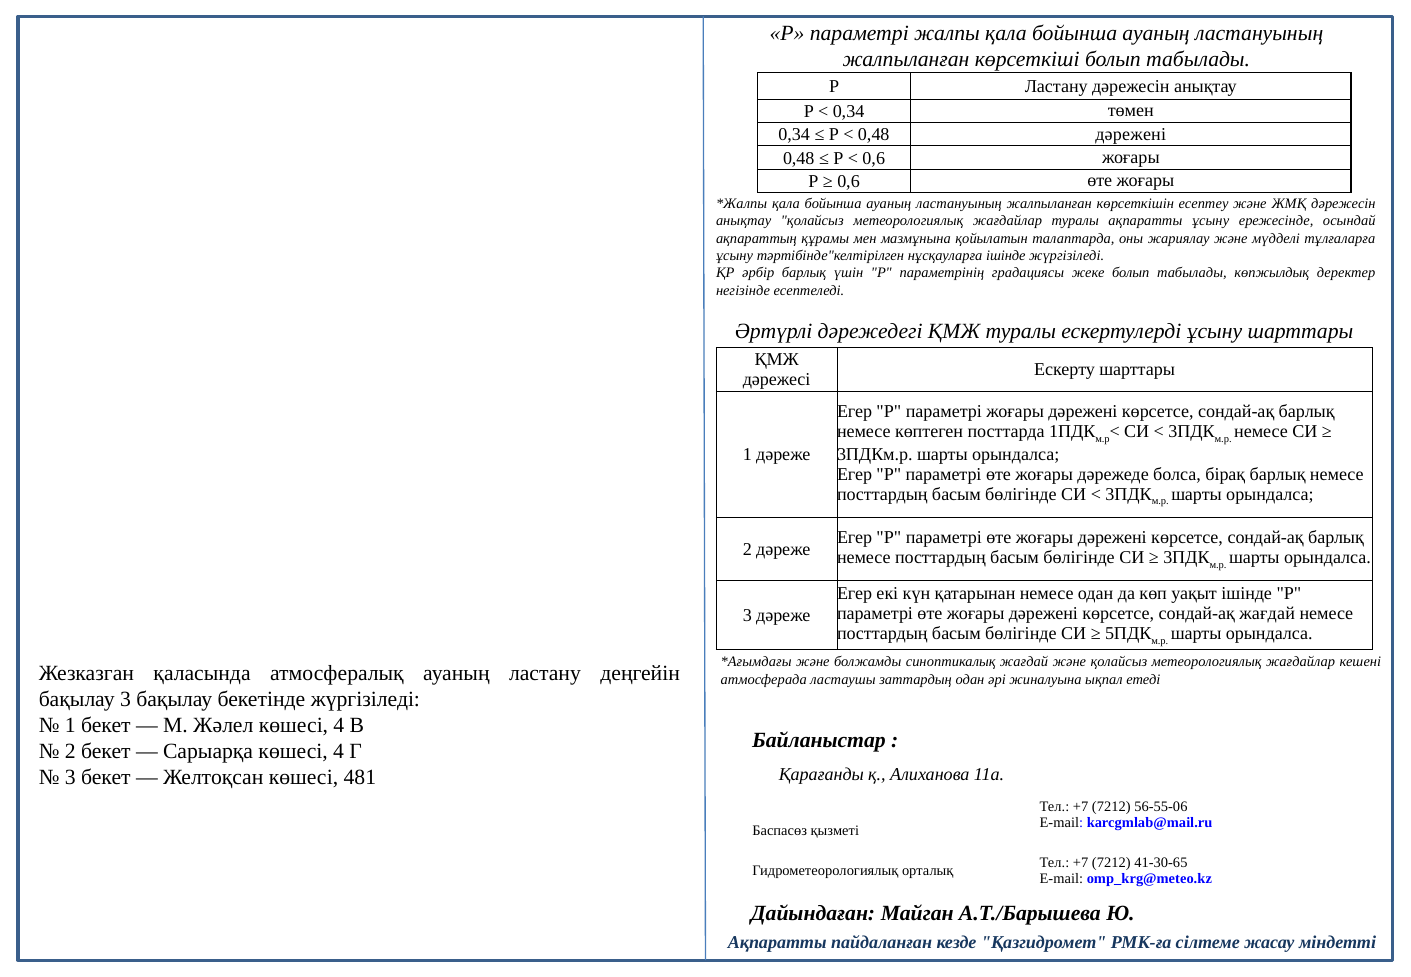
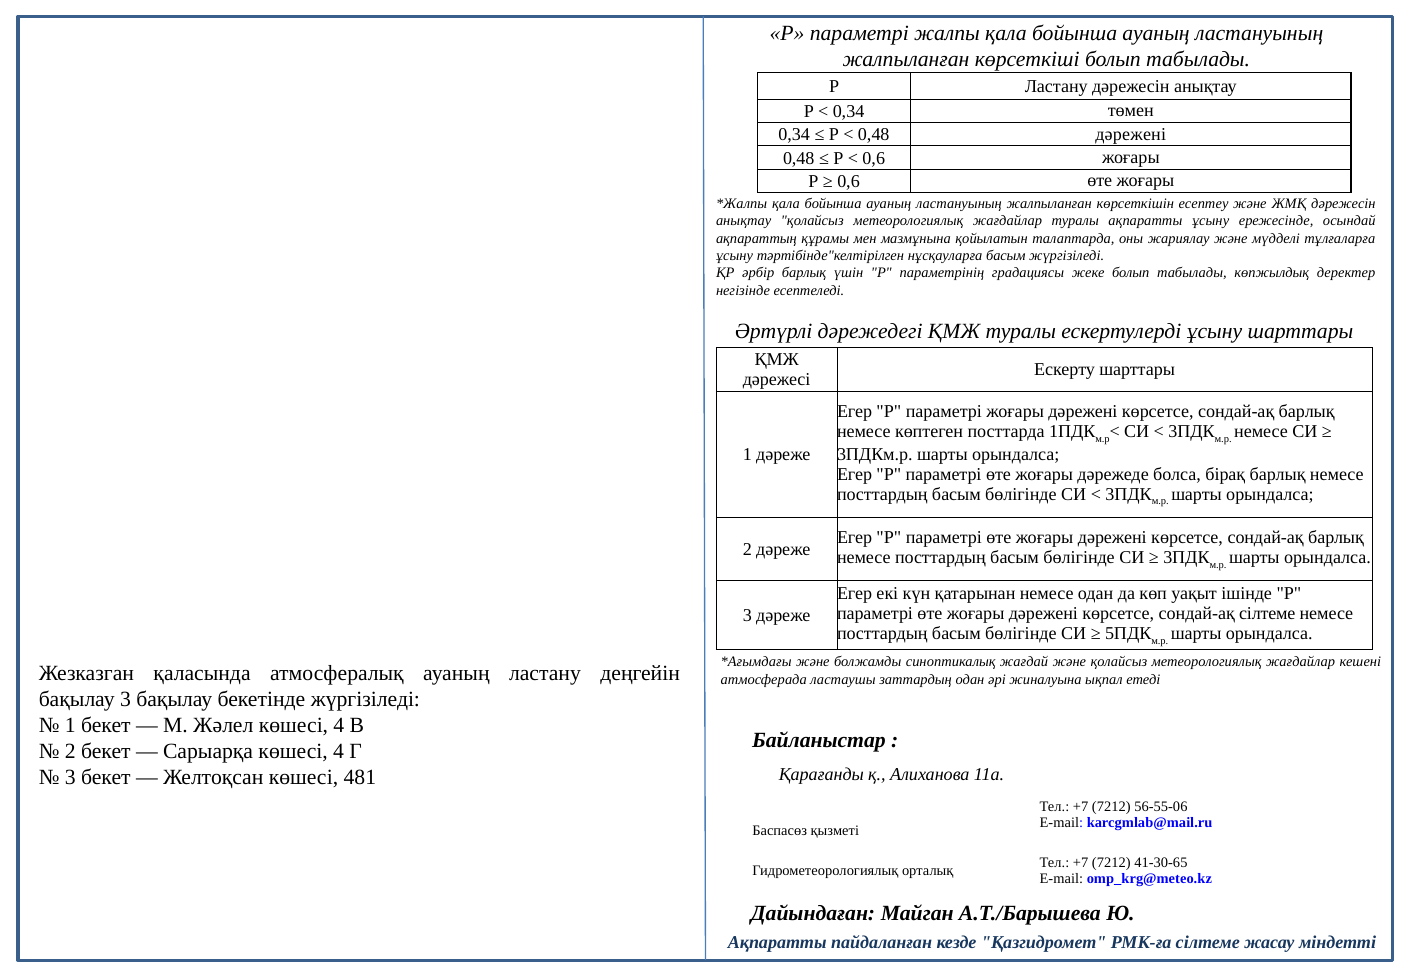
нұсқауларға ішінде: ішінде -> басым (1006, 256)
сондай-ақ жағдай: жағдай -> сілтеме (1267, 614)
